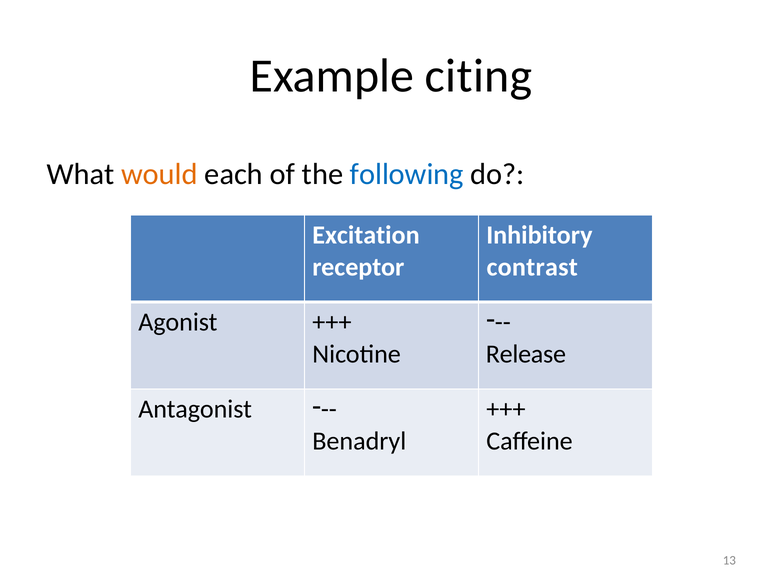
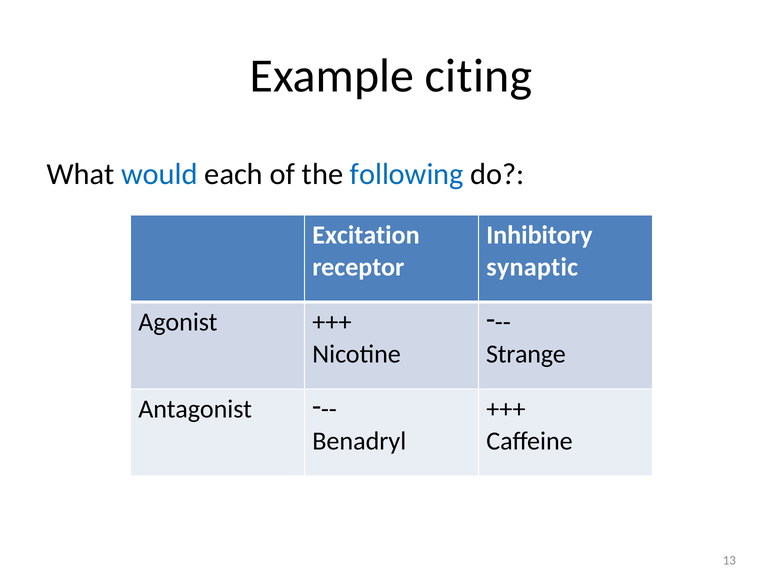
would colour: orange -> blue (159, 174)
contrast: contrast -> synaptic (532, 267)
Release: Release -> Strange (526, 354)
